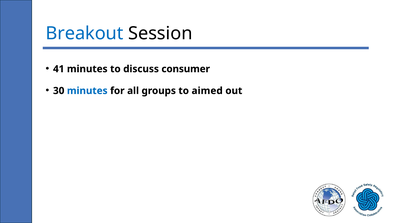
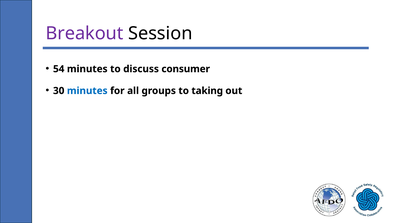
Breakout colour: blue -> purple (85, 33)
41: 41 -> 54 (59, 69)
aimed: aimed -> taking (207, 91)
